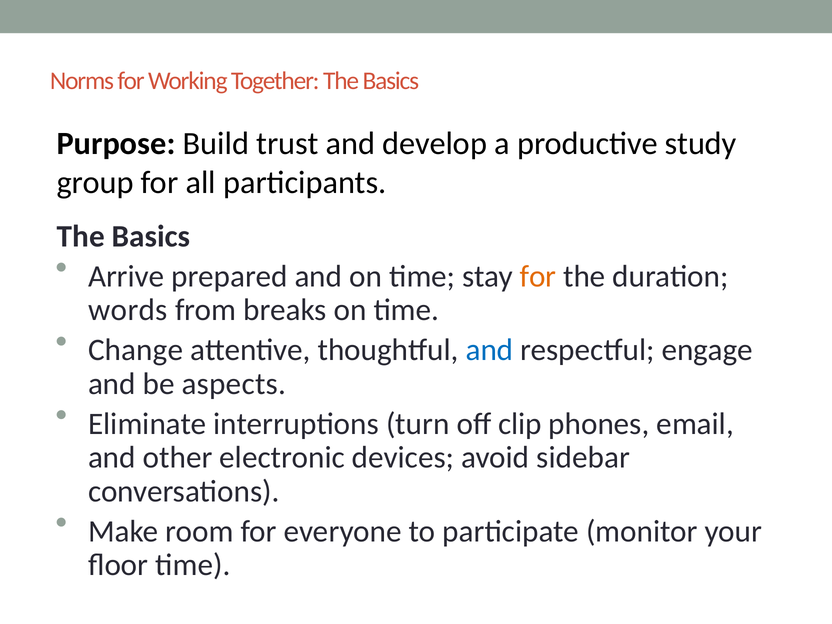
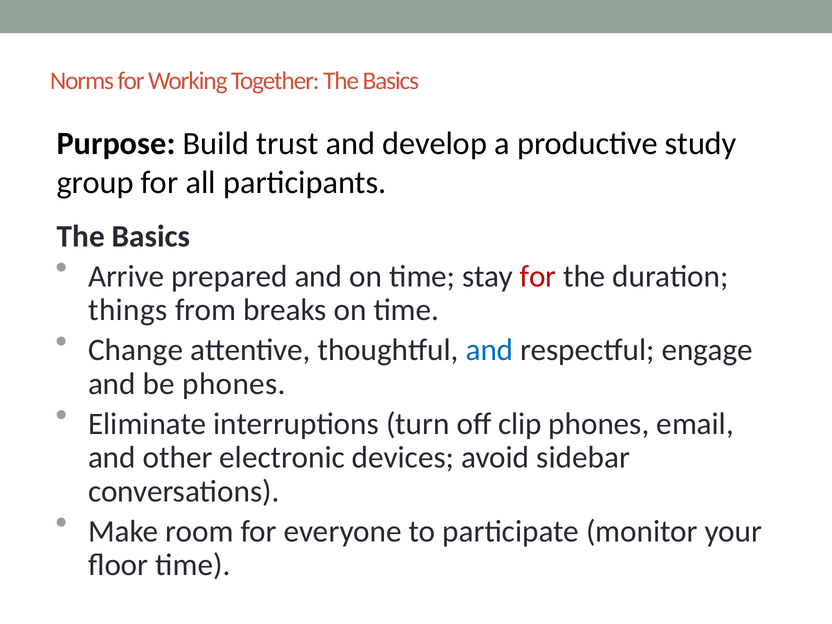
for colour: orange -> red (538, 276)
words: words -> things (128, 310)
be aspects: aspects -> phones (234, 384)
